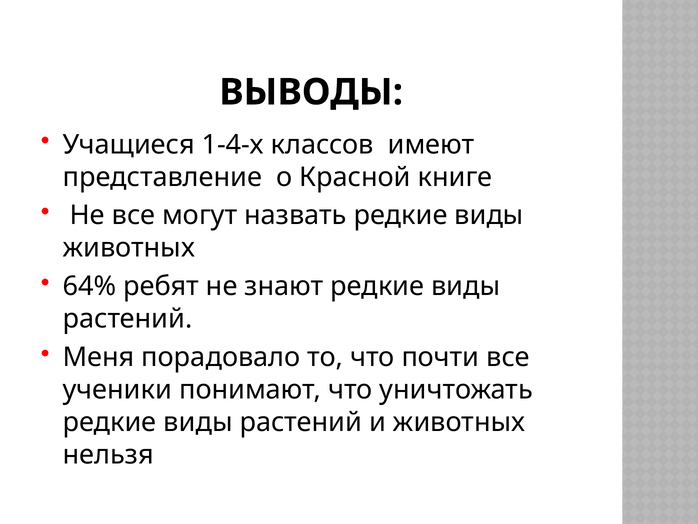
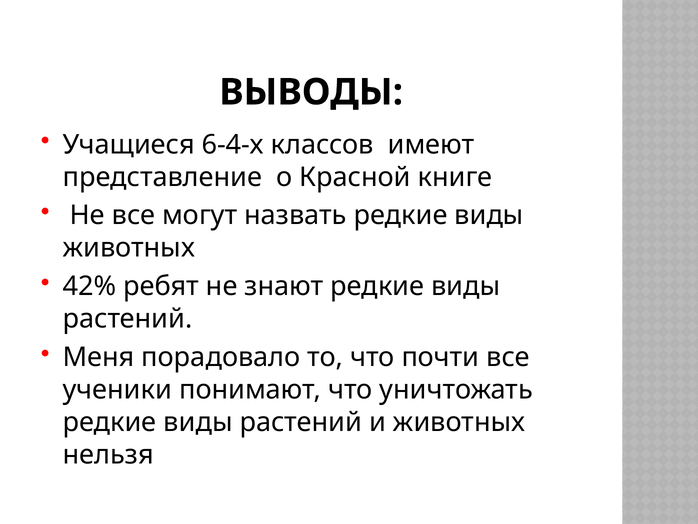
1-4-х: 1-4-х -> 6-4-х (233, 144)
64%: 64% -> 42% (89, 286)
